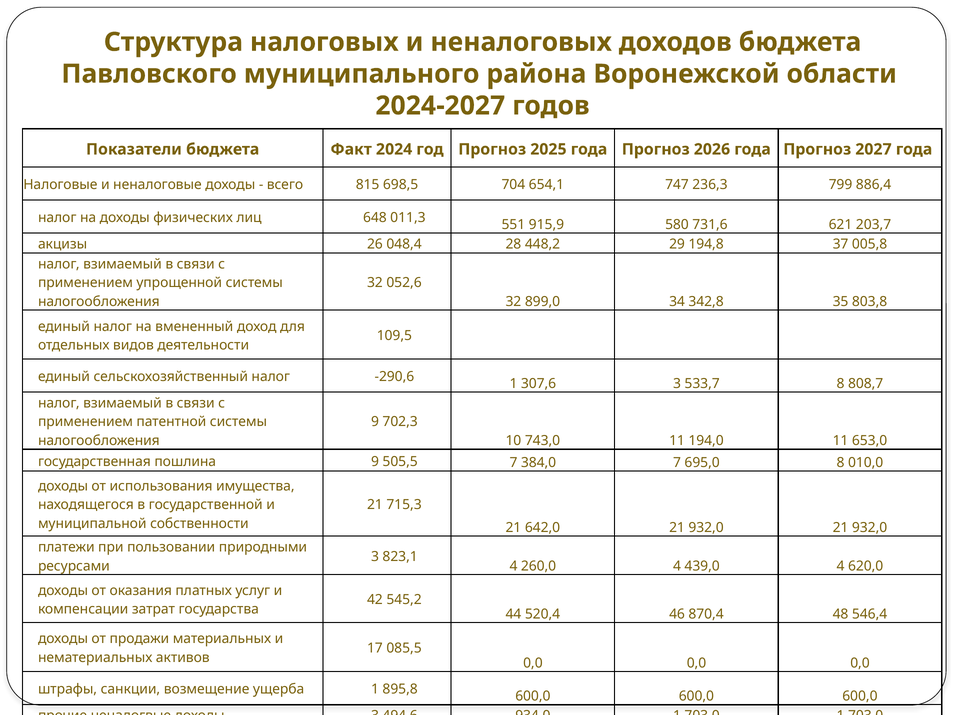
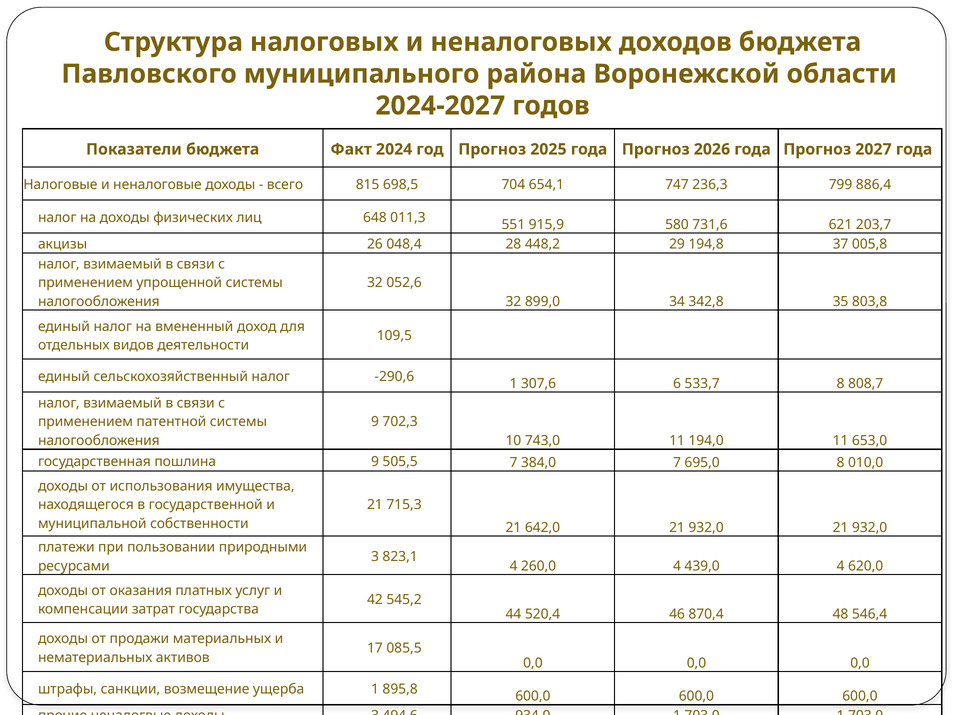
307,6 3: 3 -> 6 (677, 383)
